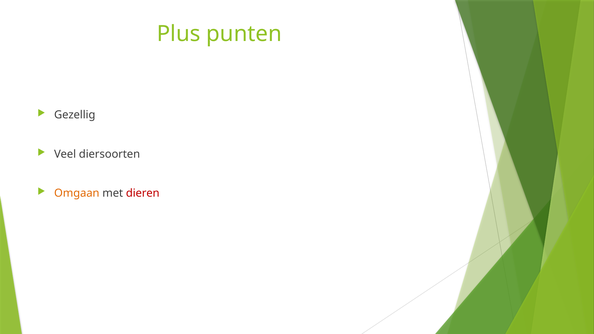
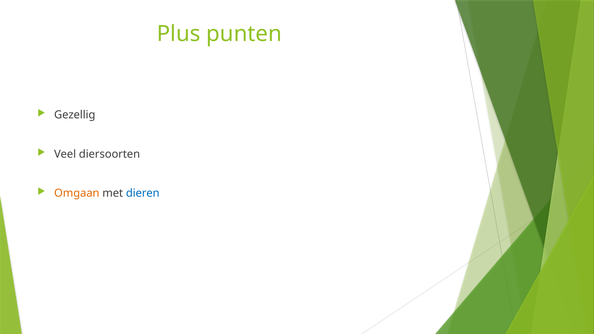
dieren colour: red -> blue (143, 193)
